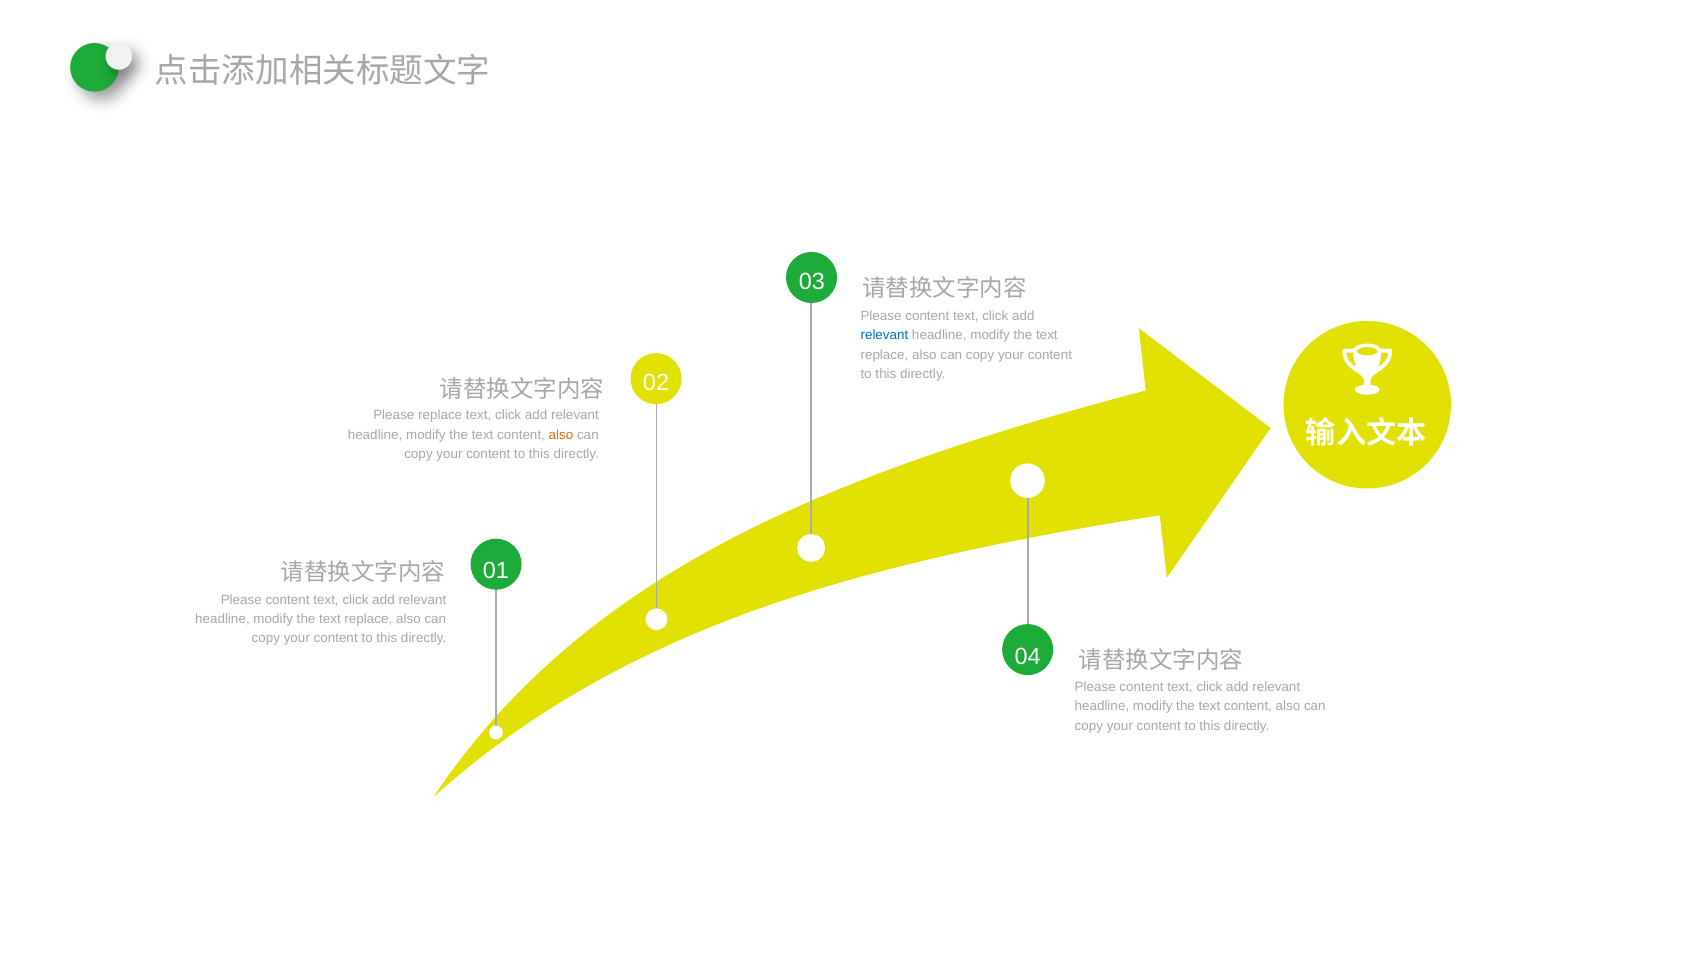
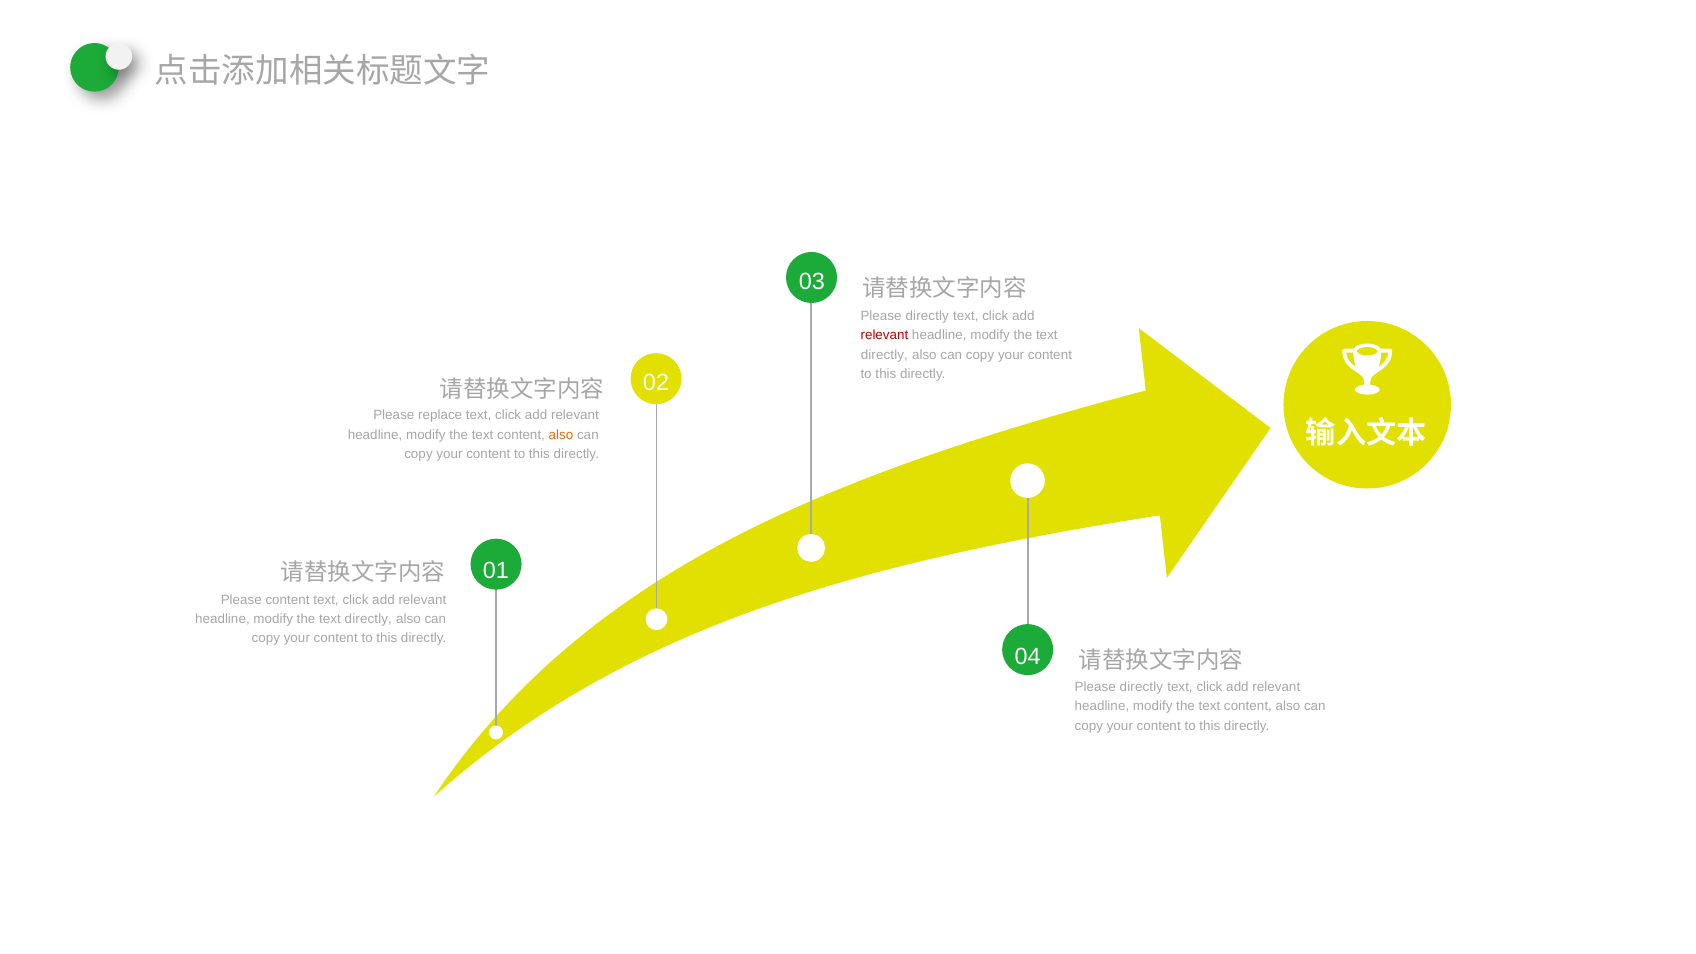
content: content -> directly (927, 316)
relevant colour: blue -> red (884, 335)
replace: replace -> directly (884, 355)
replace: replace -> directly (368, 619)
content: content -> directly (1141, 687)
